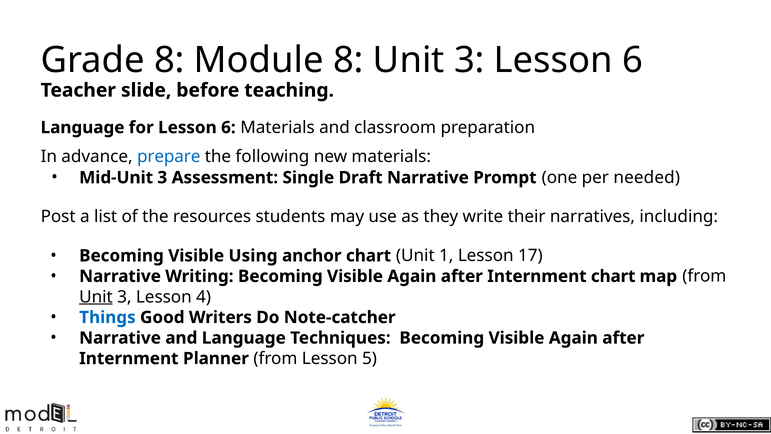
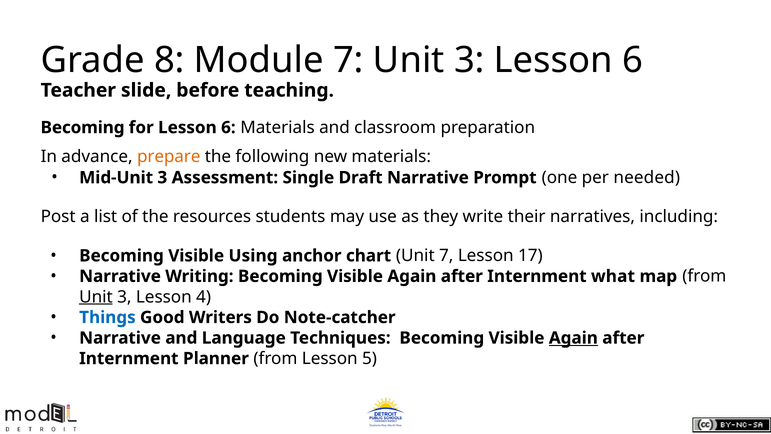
Module 8: 8 -> 7 (348, 60)
Language: Language -> Becoming (83, 127)
prepare colour: blue -> orange (169, 157)
Unit 1: 1 -> 7 (446, 256)
Internment chart: chart -> what (613, 276)
Again underline: none -> present (573, 338)
